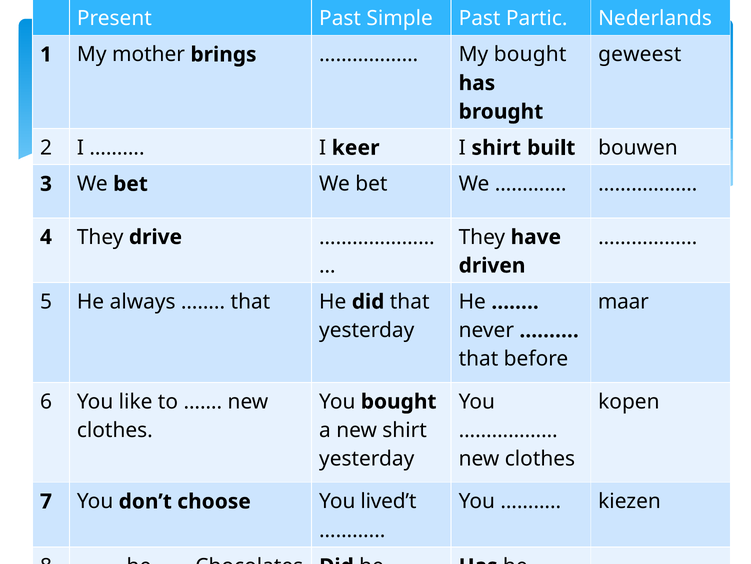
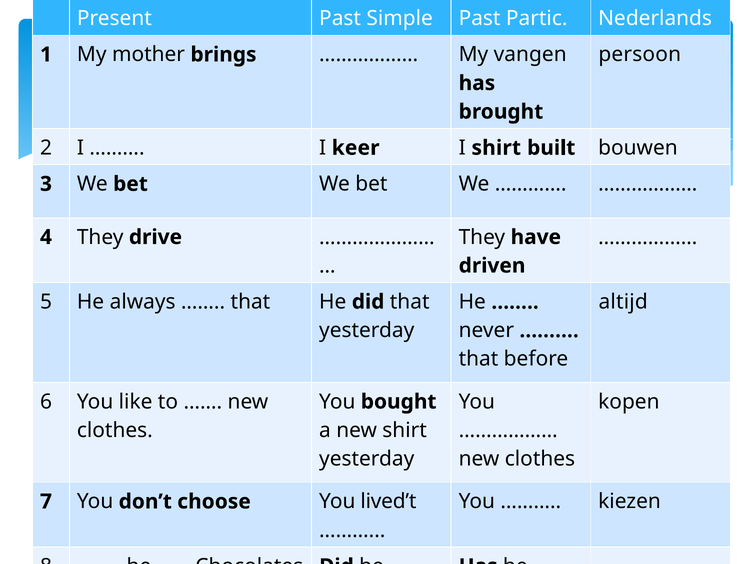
geweest: geweest -> persoon (640, 55)
My bought: bought -> vangen (530, 55)
maar: maar -> altijd (623, 301)
